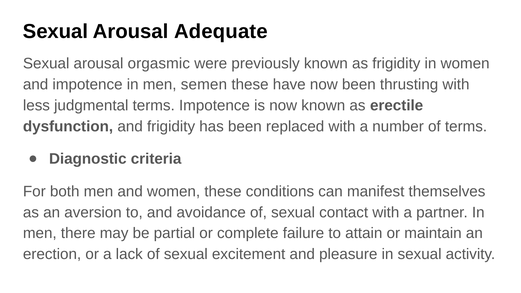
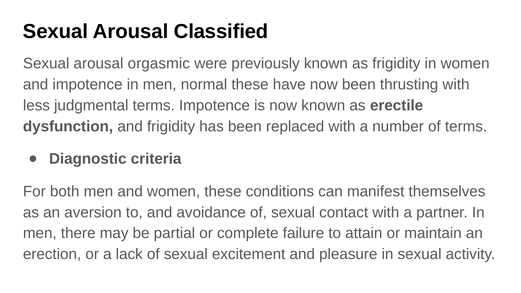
Adequate: Adequate -> Classified (221, 32)
semen: semen -> normal (204, 84)
